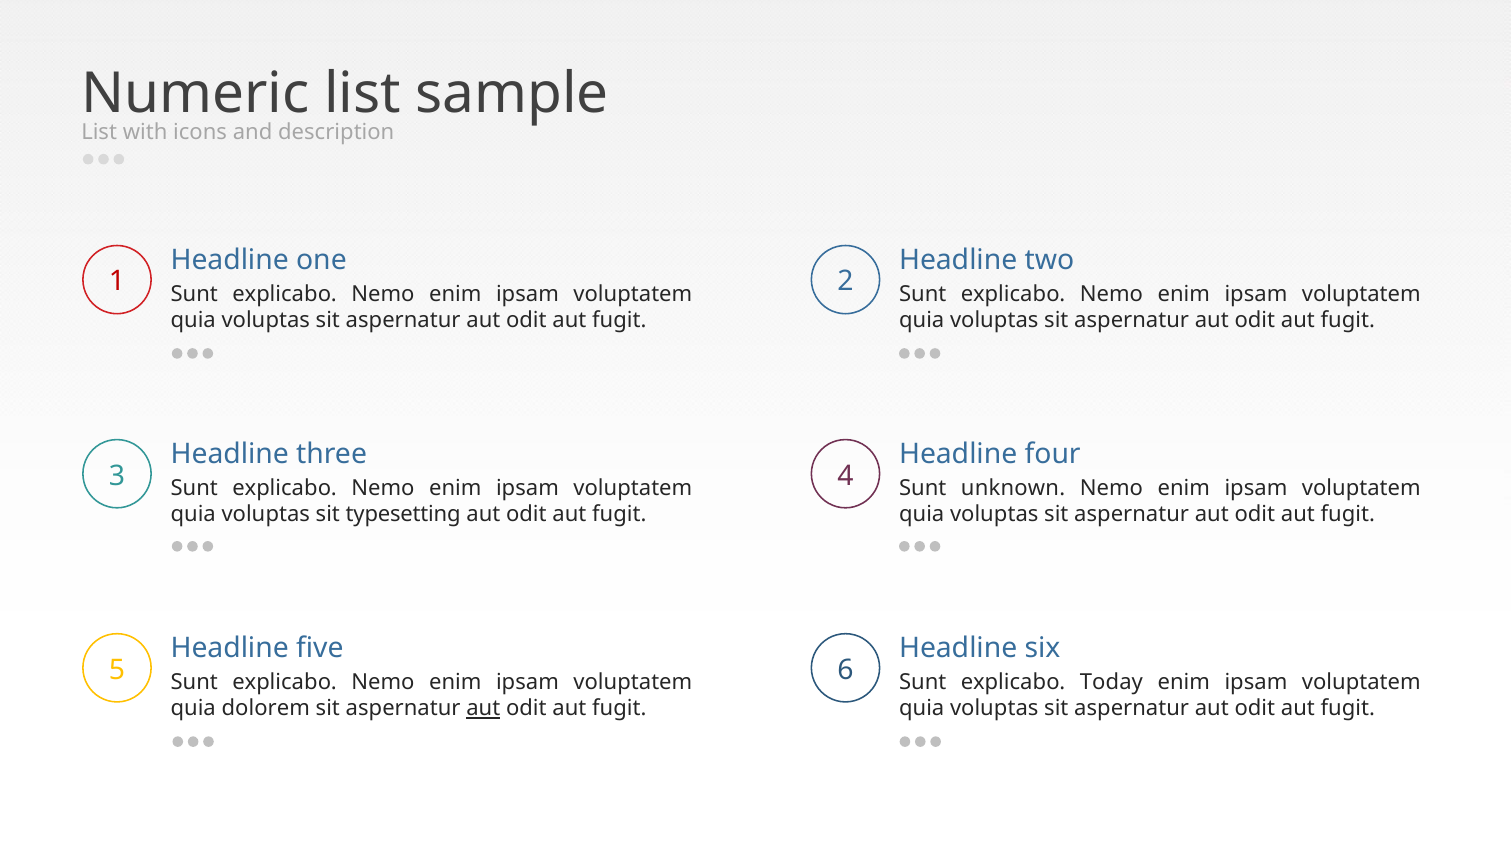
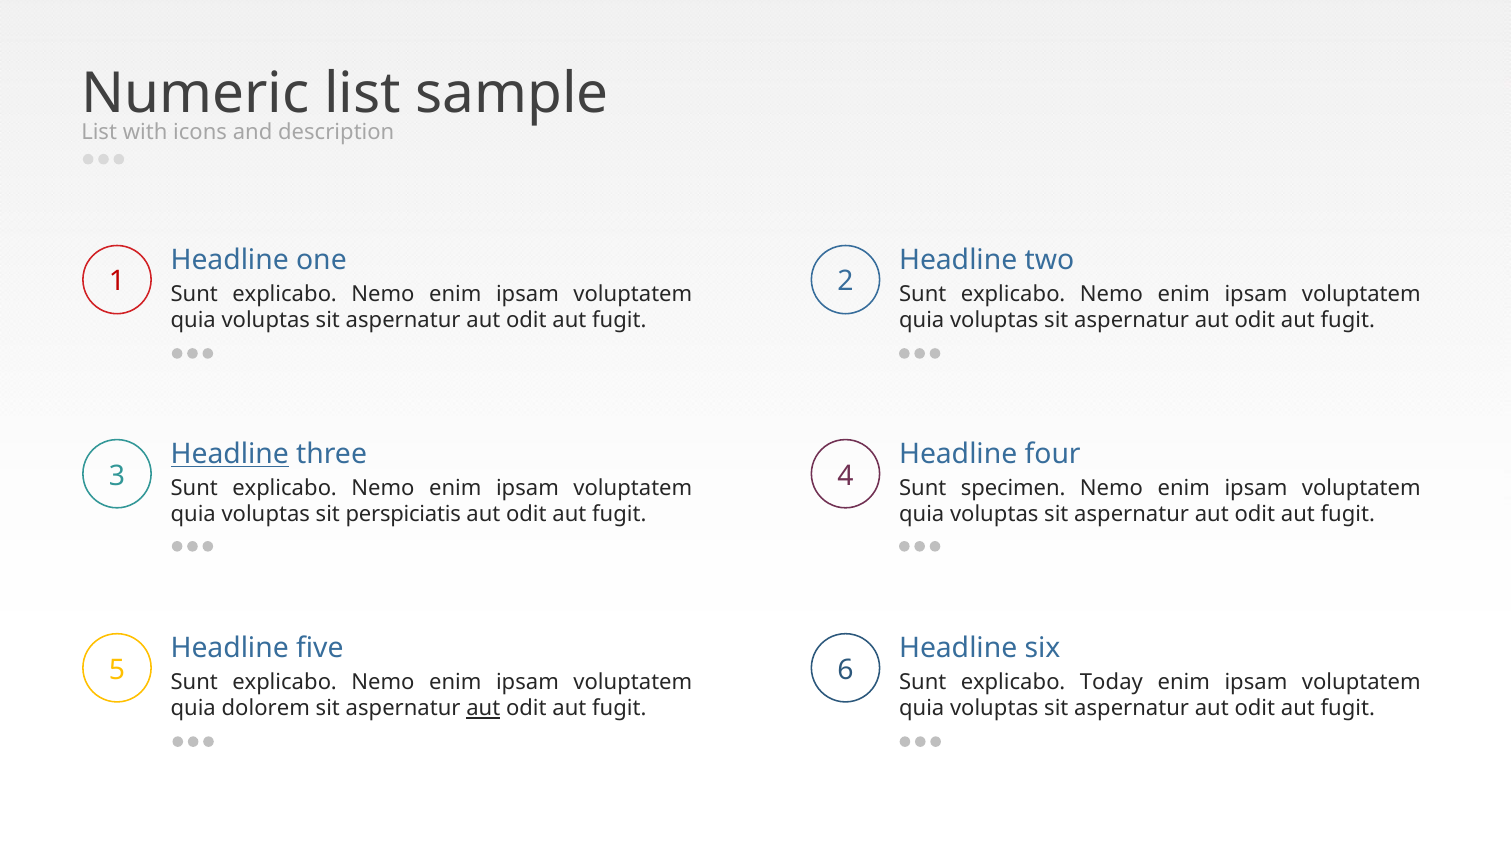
Headline underline: none -> present (230, 454)
unknown: unknown -> specimen (1013, 488)
typesetting: typesetting -> perspiciatis (403, 514)
